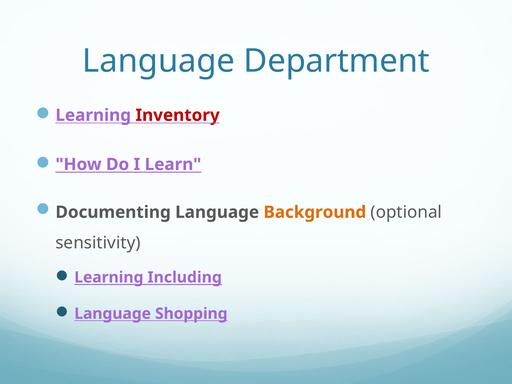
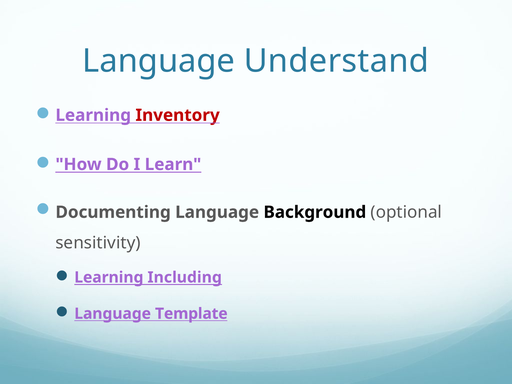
Department: Department -> Understand (336, 61)
Background colour: orange -> black (315, 212)
Shopping: Shopping -> Template (191, 314)
